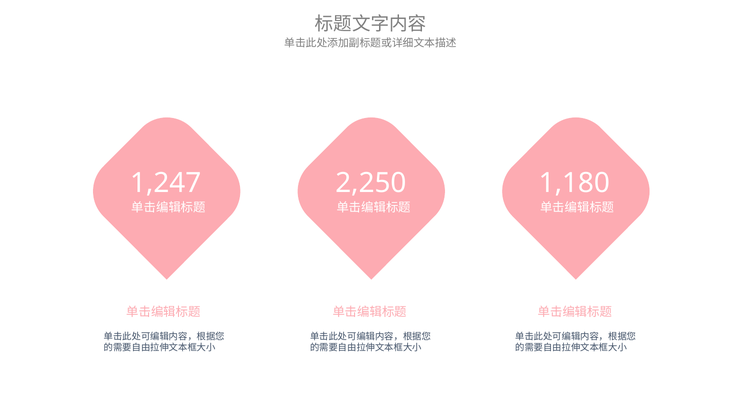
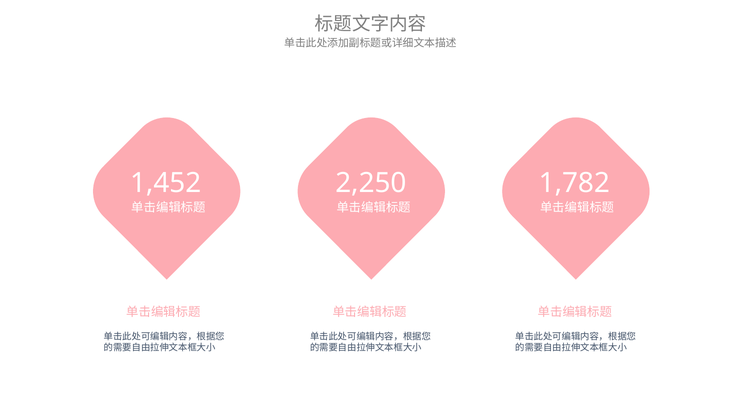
1,247: 1,247 -> 1,452 (166, 183)
1,180: 1,180 -> 1,782 (574, 183)
